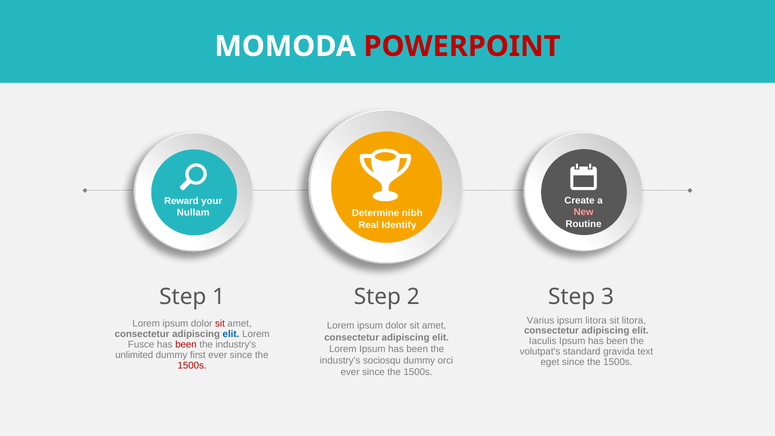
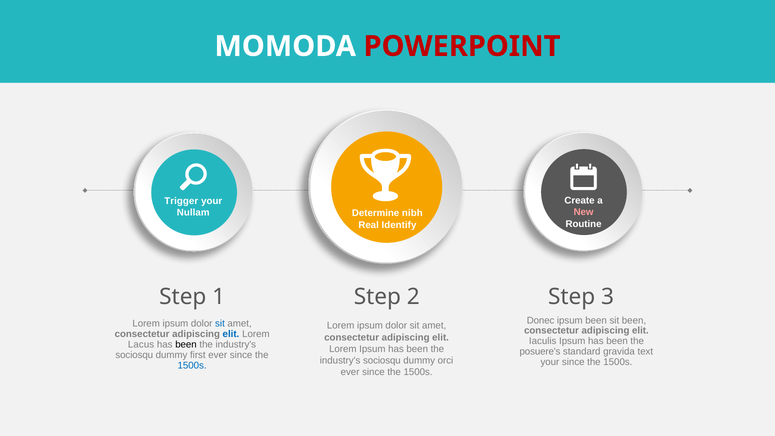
Reward: Reward -> Trigger (181, 201)
Varius: Varius -> Donec (541, 320)
ipsum litora: litora -> been (596, 320)
sit litora: litora -> been (634, 320)
sit colour: red -> blue (220, 323)
Fusce: Fusce -> Lacus (141, 344)
been colour: red -> black (186, 344)
volutpat's: volutpat's -> posuere's (540, 352)
unlimited: unlimited -> sociosqu (134, 355)
eget: eget -> your (550, 362)
1500s colour: red -> blue (192, 365)
